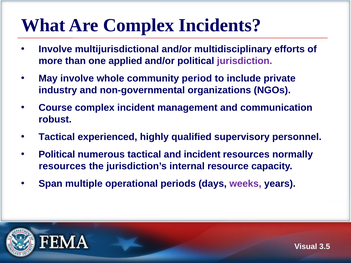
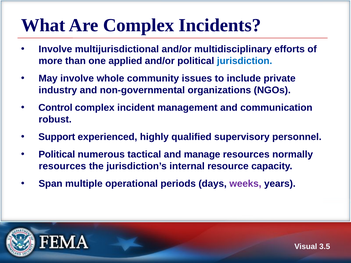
jurisdiction colour: purple -> blue (245, 61)
period: period -> issues (197, 79)
Course: Course -> Control (55, 108)
Tactical: Tactical -> Support (57, 137)
and incident: incident -> manage (202, 155)
